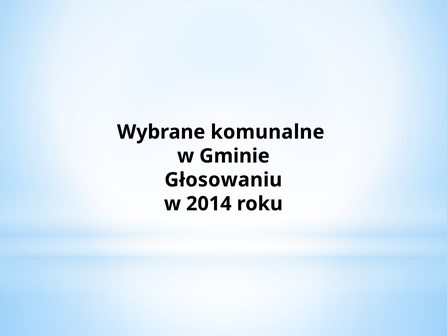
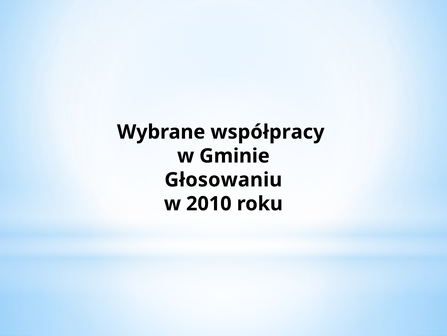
komunalne: komunalne -> współpracy (267, 132)
2014: 2014 -> 2010 (209, 203)
